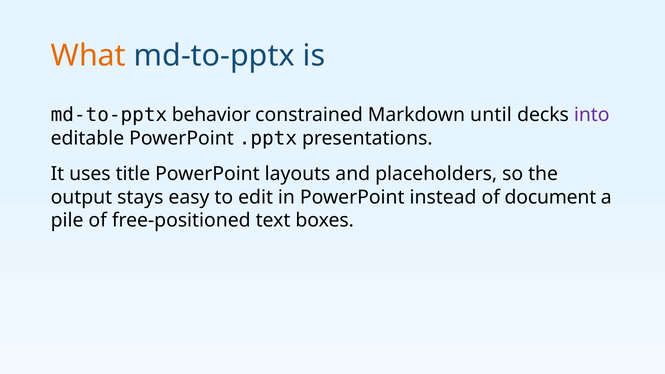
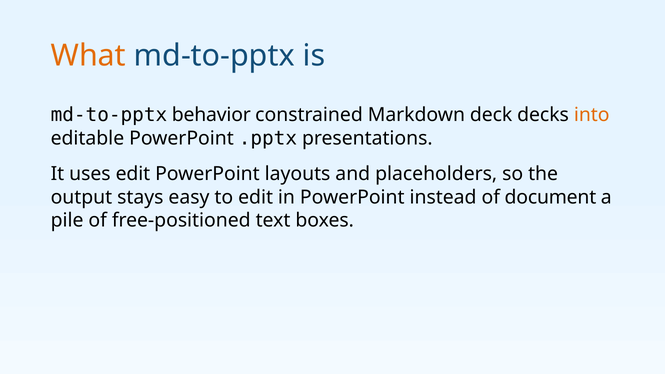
until: until -> deck (491, 115)
into colour: purple -> orange (592, 115)
uses title: title -> edit (133, 174)
